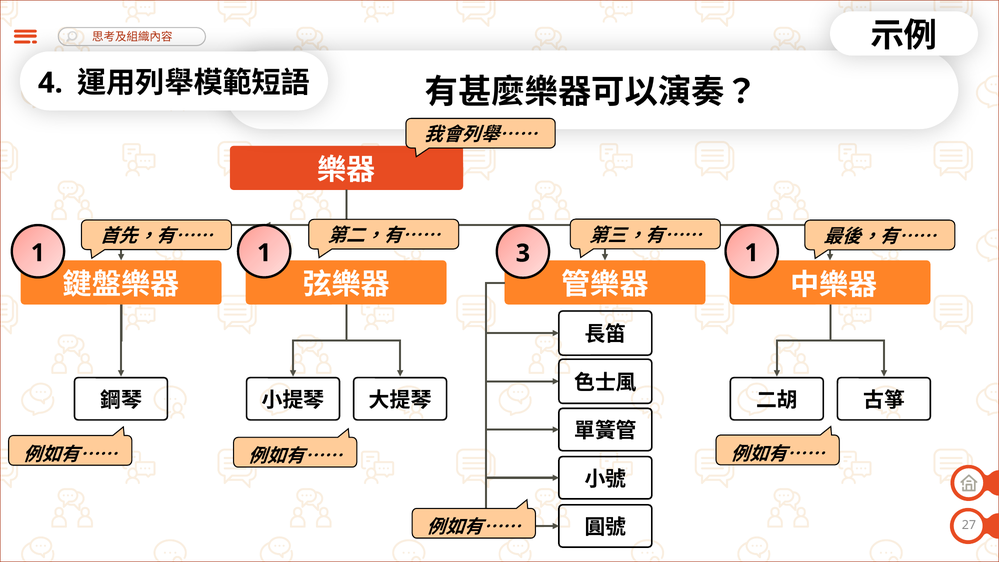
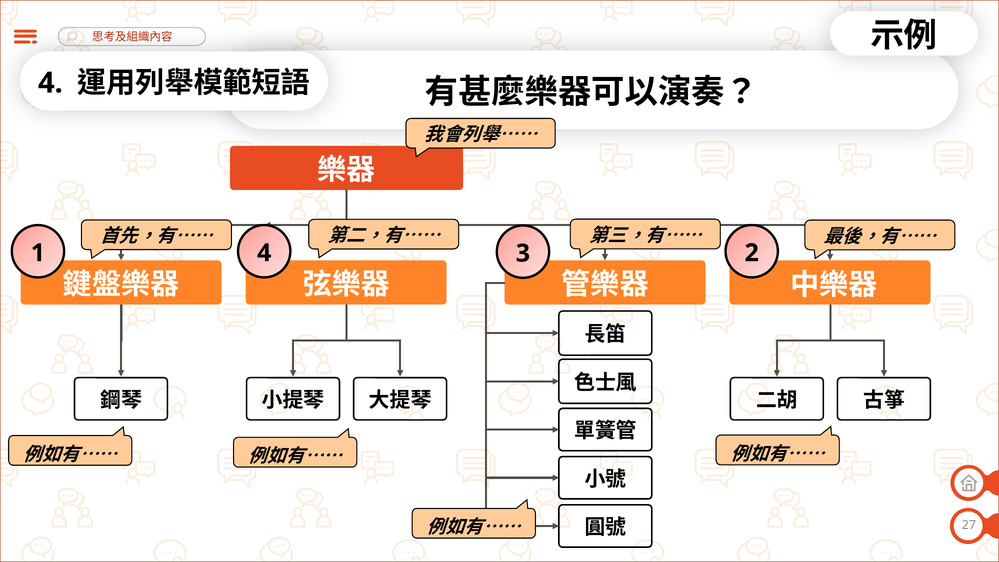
1 1: 1 -> 4 (264, 253)
3 1: 1 -> 2 (752, 253)
